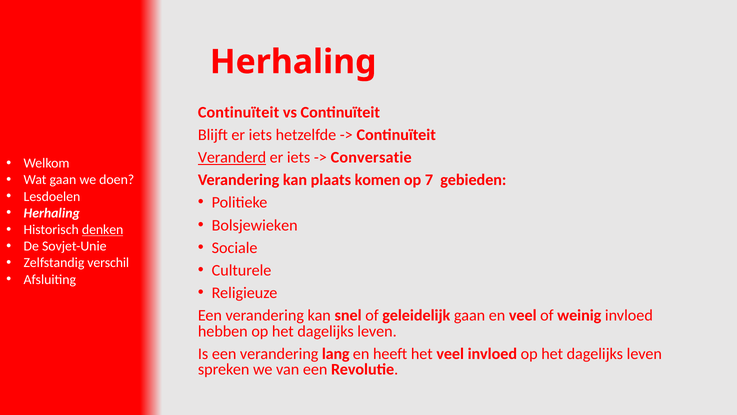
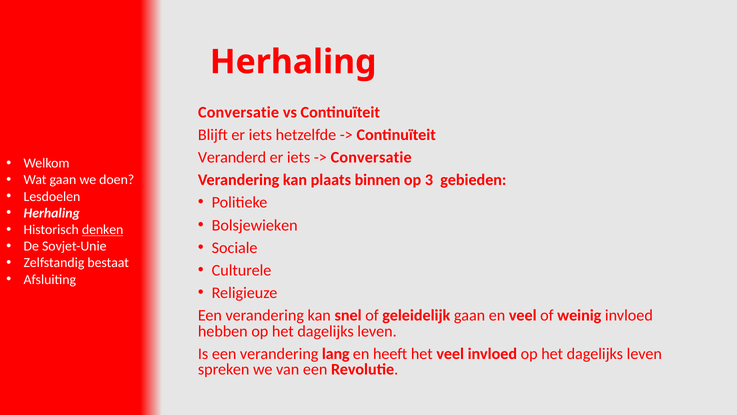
Continuïteit: Continuïteit -> Conversatie (239, 112)
Veranderd underline: present -> none (232, 157)
komen: komen -> binnen (378, 180)
7: 7 -> 3 (429, 180)
verschil: verschil -> bestaat (108, 263)
